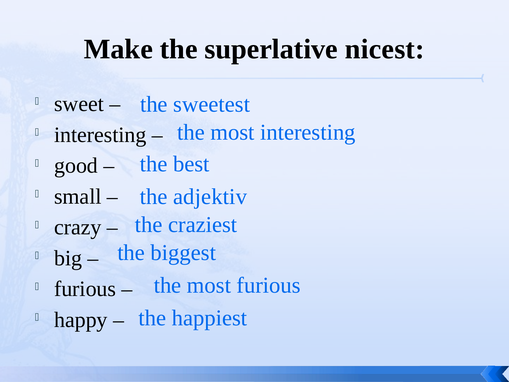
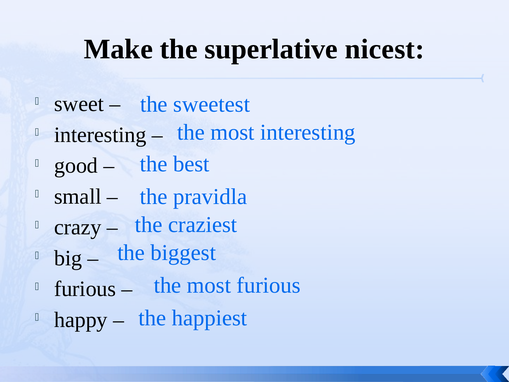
adjektiv: adjektiv -> pravidla (210, 197)
